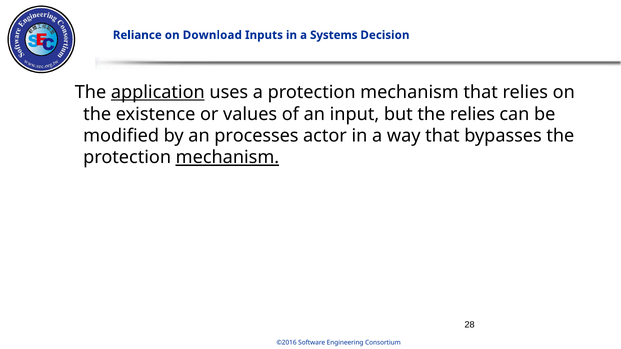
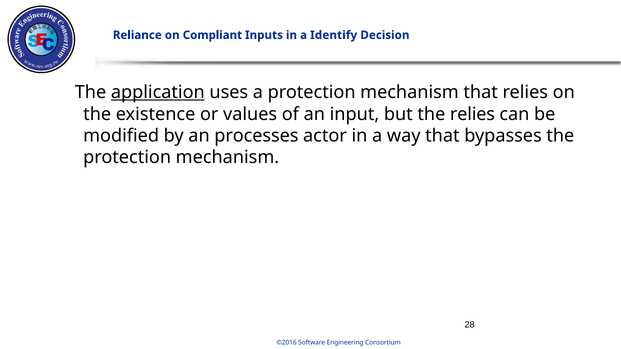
Download: Download -> Compliant (212, 35)
Systems: Systems -> Identify (334, 35)
mechanism underline: present -> none (227, 158)
